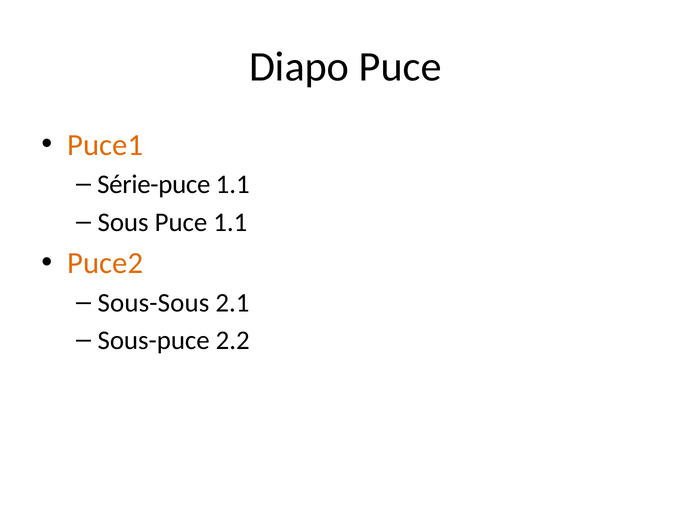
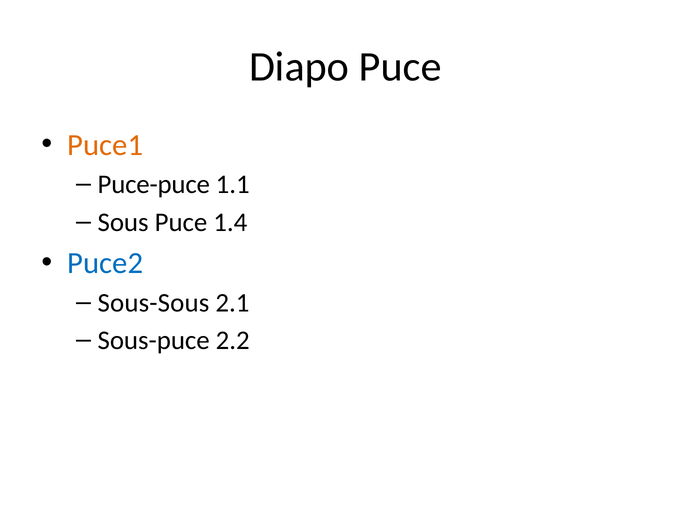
Série-puce: Série-puce -> Puce-puce (154, 185)
Puce 1.1: 1.1 -> 1.4 (230, 222)
Puce2 colour: orange -> blue (105, 263)
